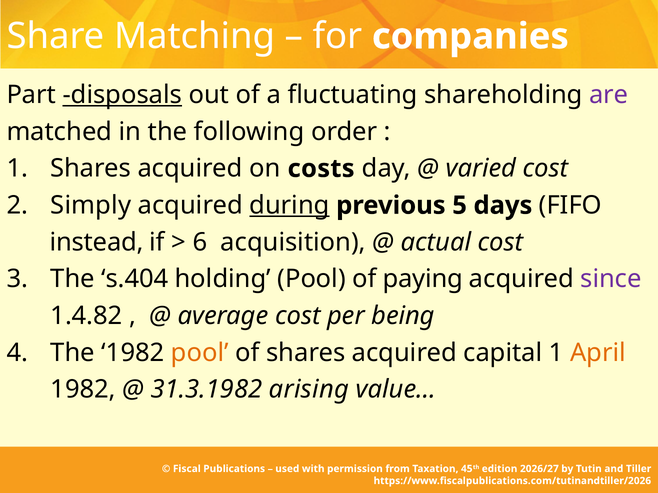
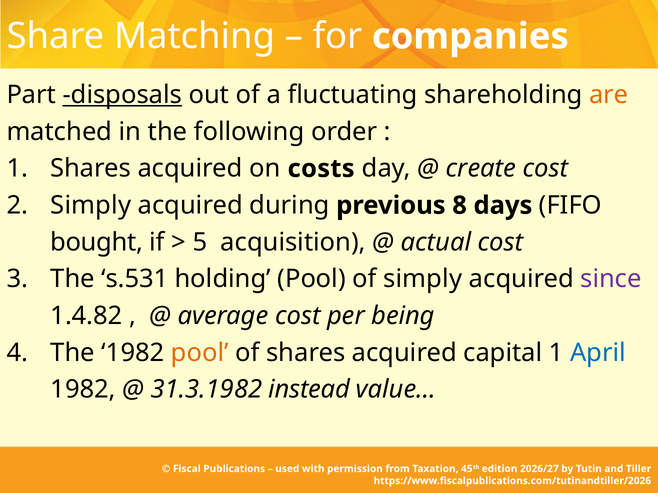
are colour: purple -> orange (609, 95)
varied: varied -> create (481, 169)
during underline: present -> none (289, 206)
5: 5 -> 8 (460, 206)
instead: instead -> bought (97, 242)
6: 6 -> 5 (200, 242)
s.404: s.404 -> s.531 (135, 279)
of paying: paying -> simply (423, 279)
April colour: orange -> blue (598, 353)
arising: arising -> instead (309, 390)
